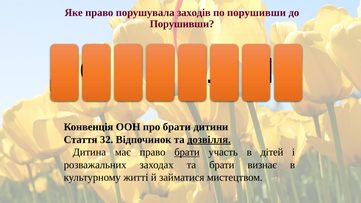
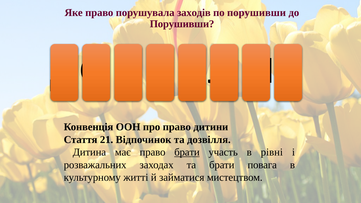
про брати: брати -> право (177, 127)
32: 32 -> 21 (107, 140)
дозвілля underline: present -> none (209, 140)
дітей: дітей -> рівні (272, 152)
визнає: визнає -> повага (262, 165)
